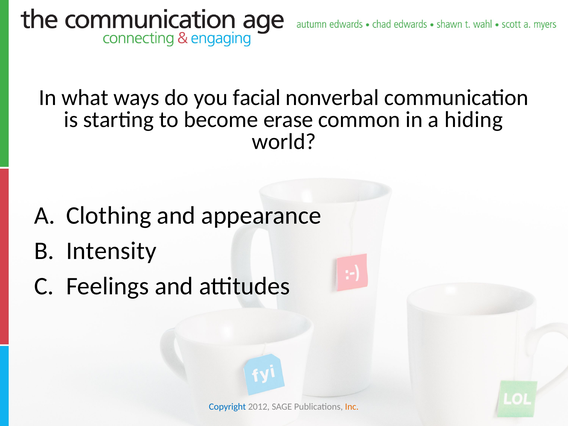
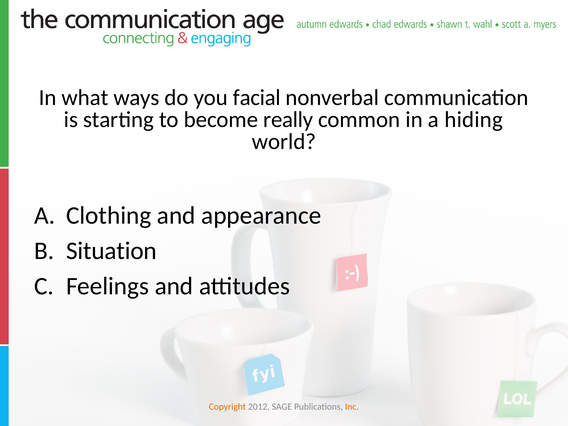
erase: erase -> really (288, 120)
Intensity: Intensity -> Situation (111, 251)
Copyright colour: blue -> orange (227, 407)
